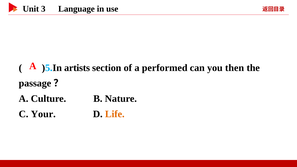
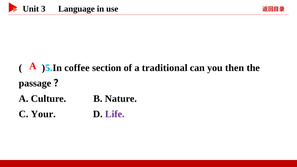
artists: artists -> coffee (77, 68)
performed: performed -> traditional (165, 68)
Life colour: orange -> purple (115, 114)
